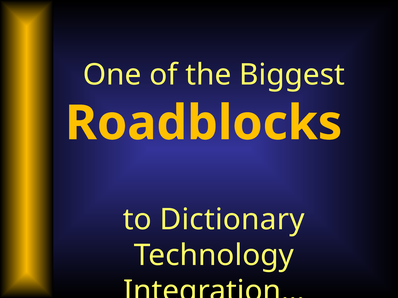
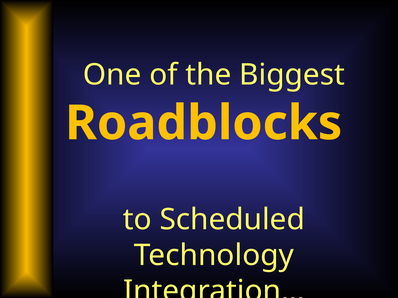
Dictionary: Dictionary -> Scheduled (232, 220)
